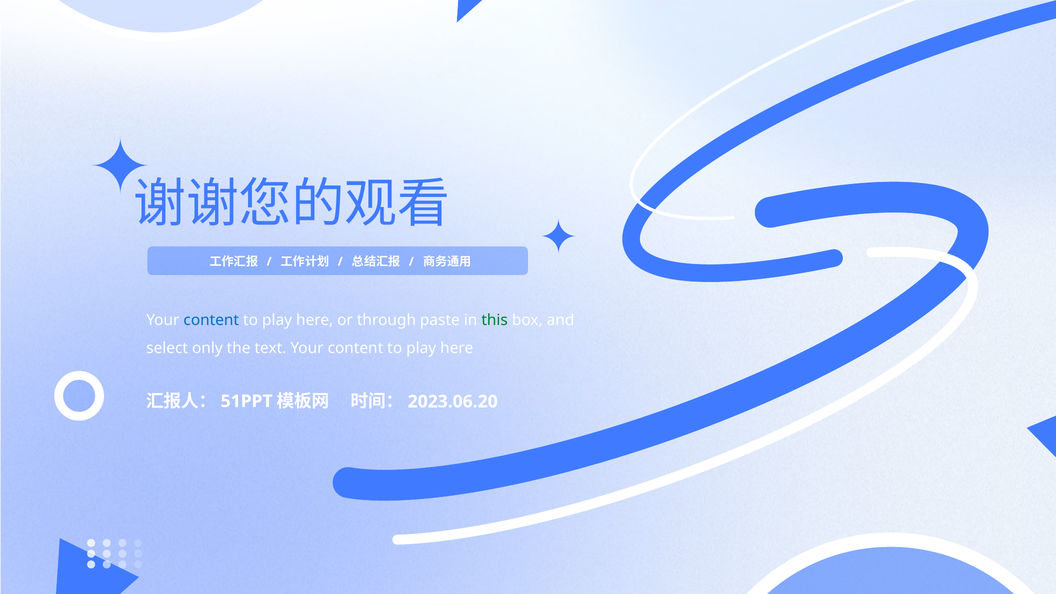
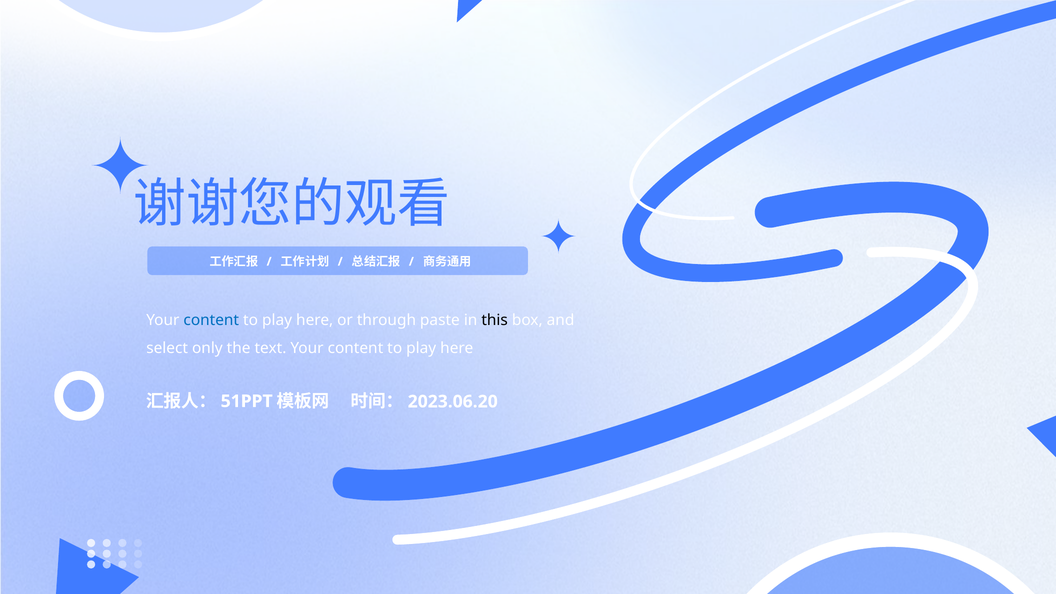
this colour: green -> black (495, 320)
